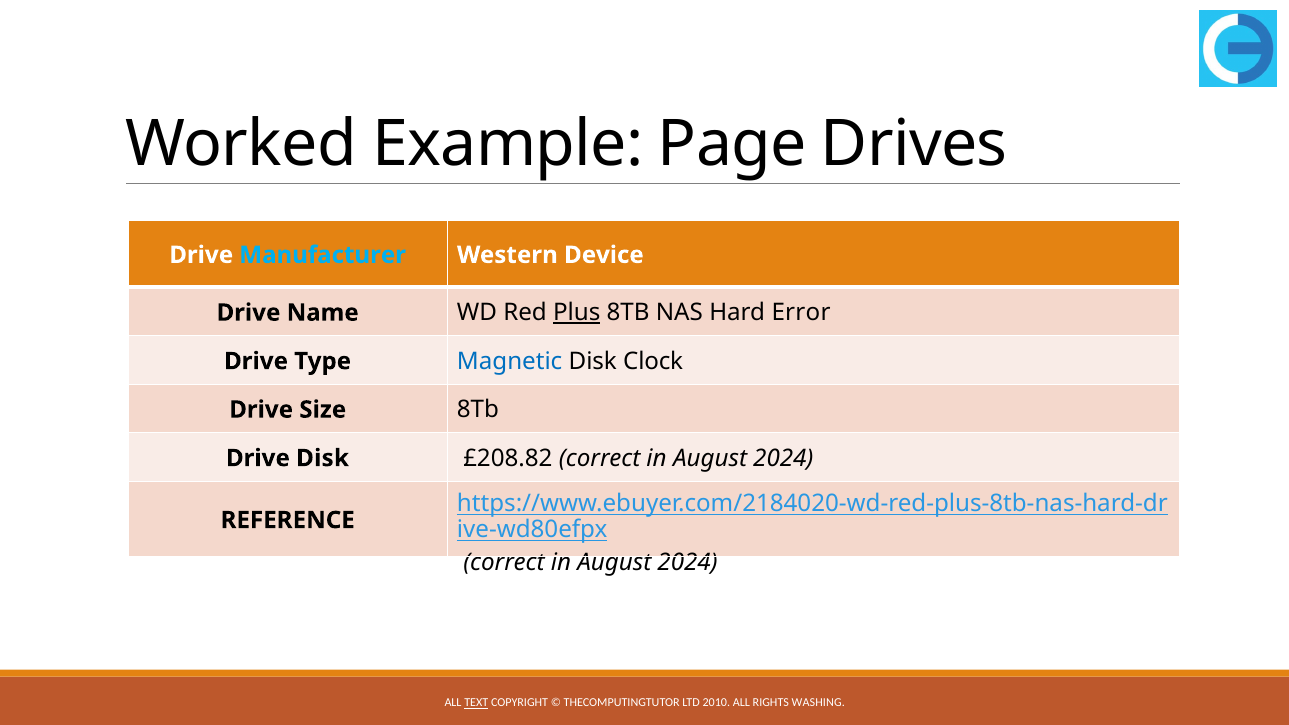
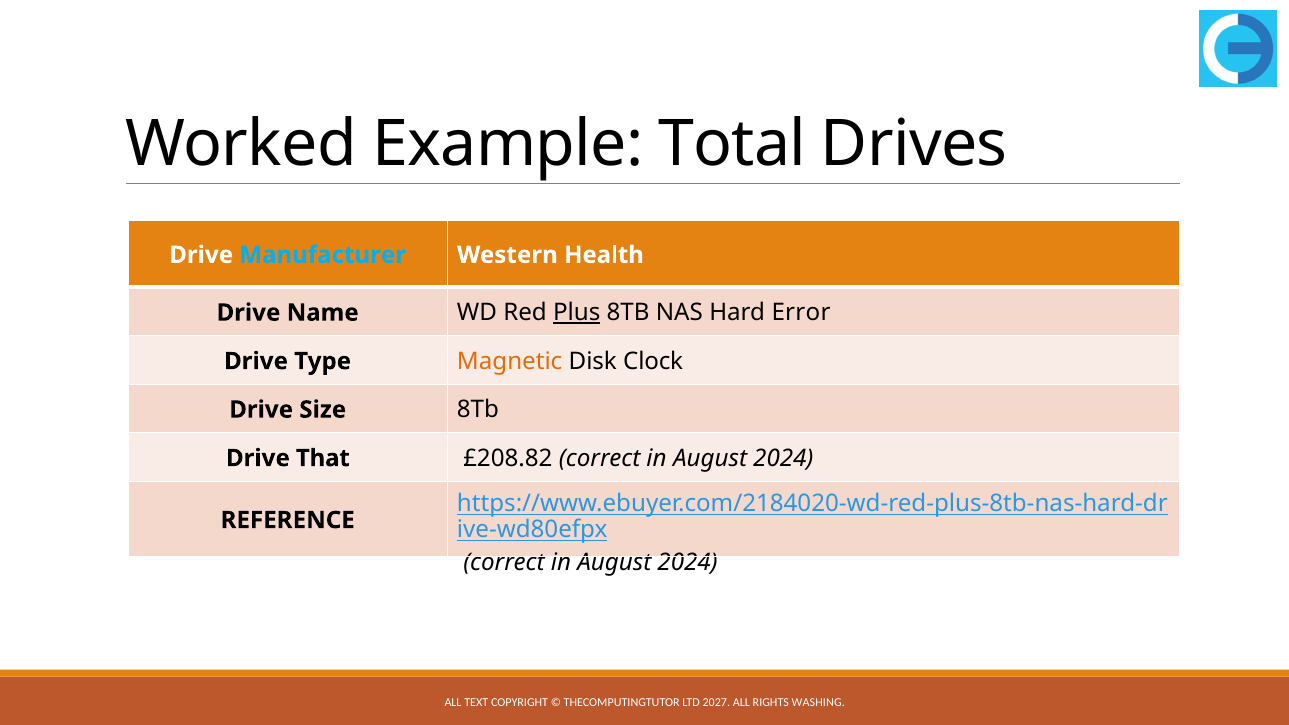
Page: Page -> Total (732, 144)
Device: Device -> Health (604, 255)
Magnetic colour: blue -> orange (510, 361)
Drive Disk: Disk -> That (323, 458)
TEXT underline: present -> none (476, 703)
2010: 2010 -> 2027 (716, 703)
